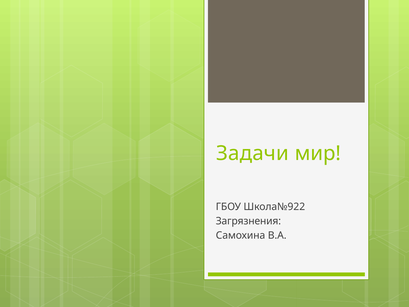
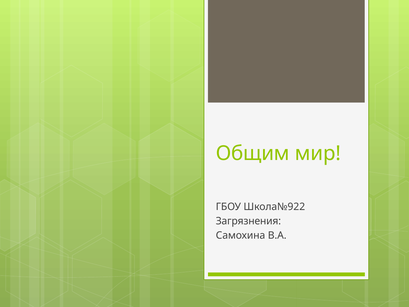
Задачи: Задачи -> Общим (253, 153)
